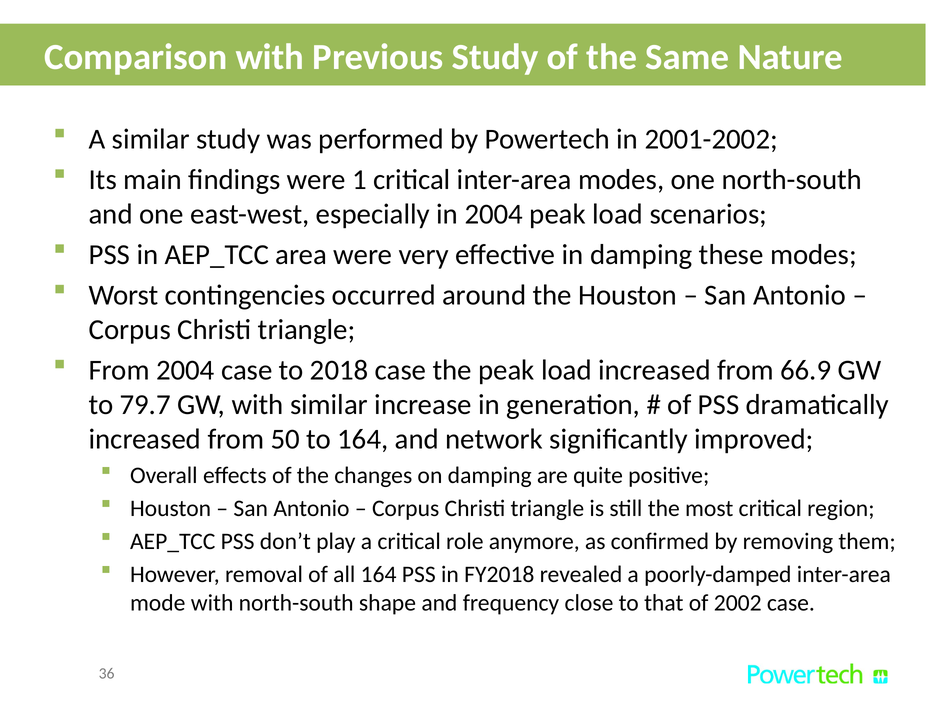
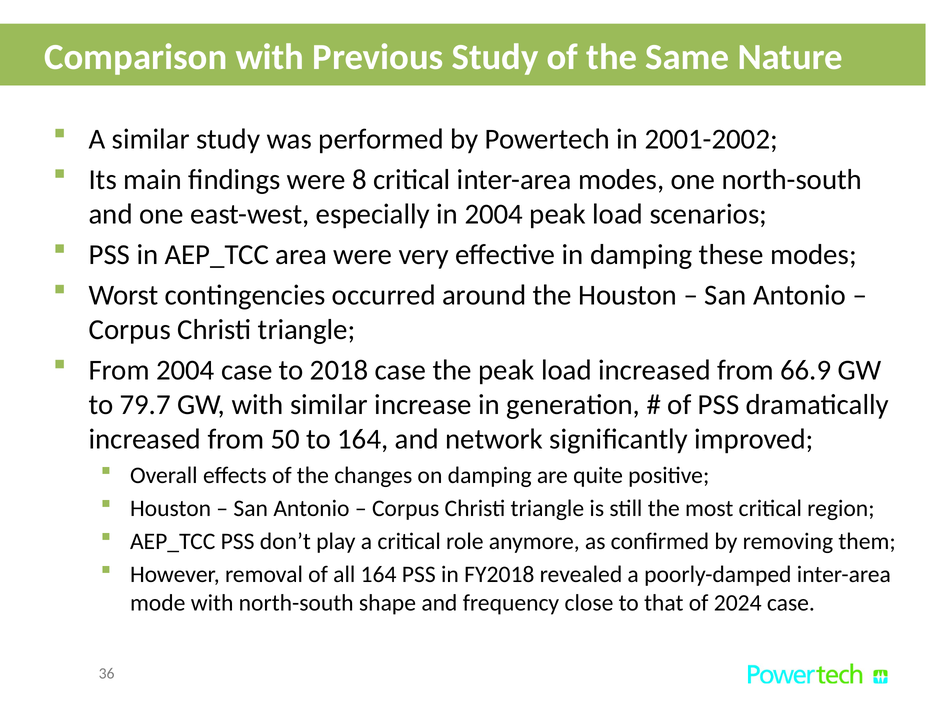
1: 1 -> 8 (359, 179)
2002: 2002 -> 2024 (738, 603)
